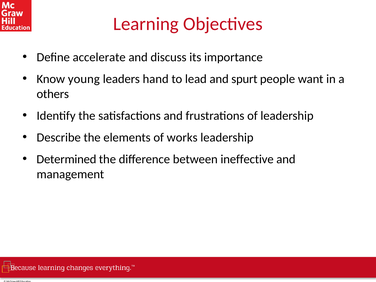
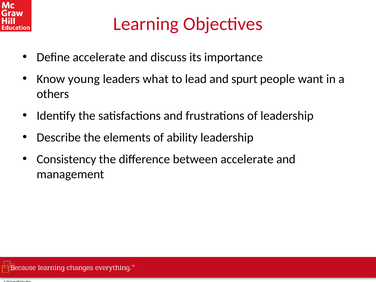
hand: hand -> what (156, 79)
works: works -> ability (182, 137)
Determined: Determined -> Consistency (66, 159)
between ineffective: ineffective -> accelerate (247, 159)
